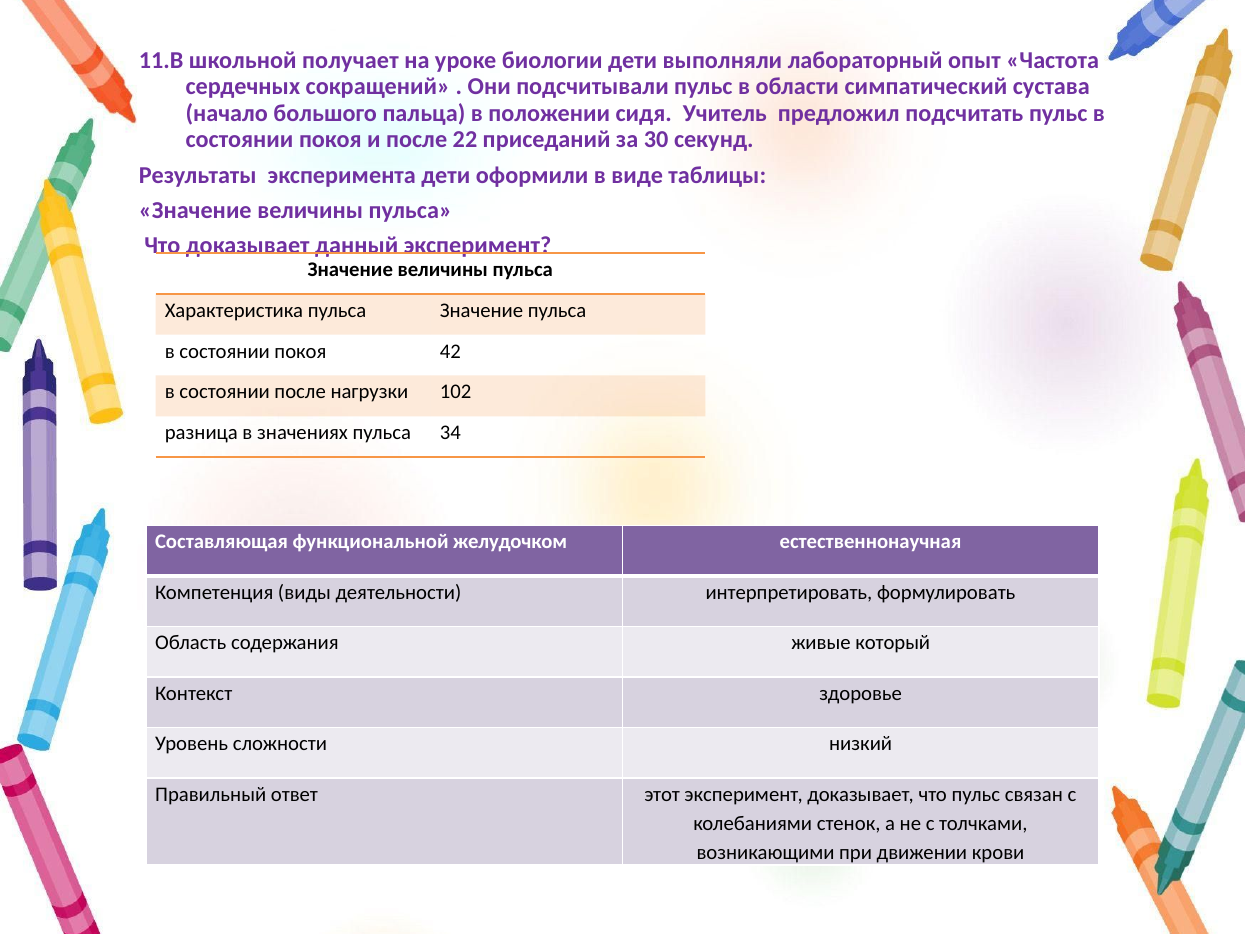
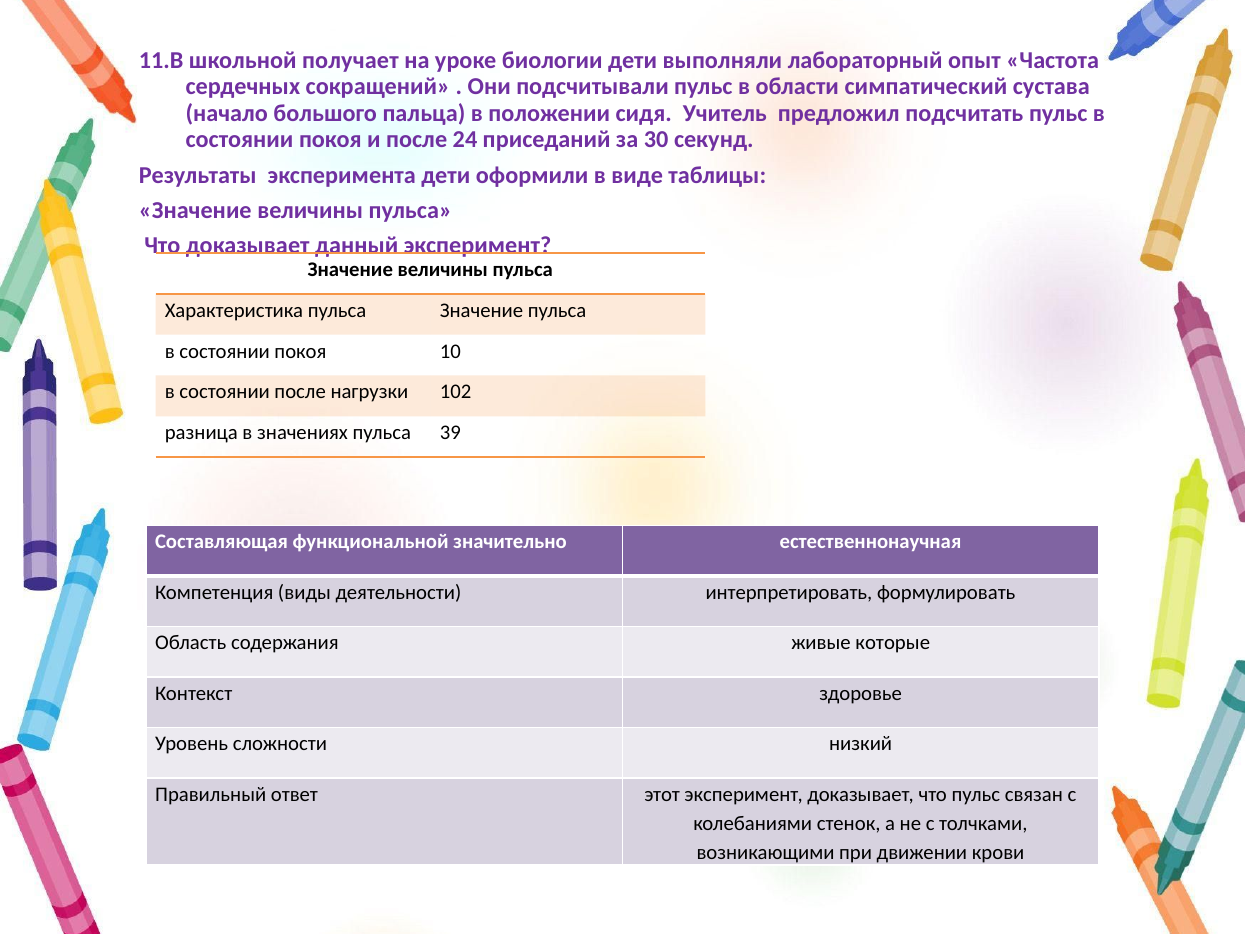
22: 22 -> 24 (465, 140)
42: 42 -> 10 (450, 351)
34: 34 -> 39 (450, 433)
желудочком: желудочком -> значительно (510, 542)
который: который -> которые (893, 643)
